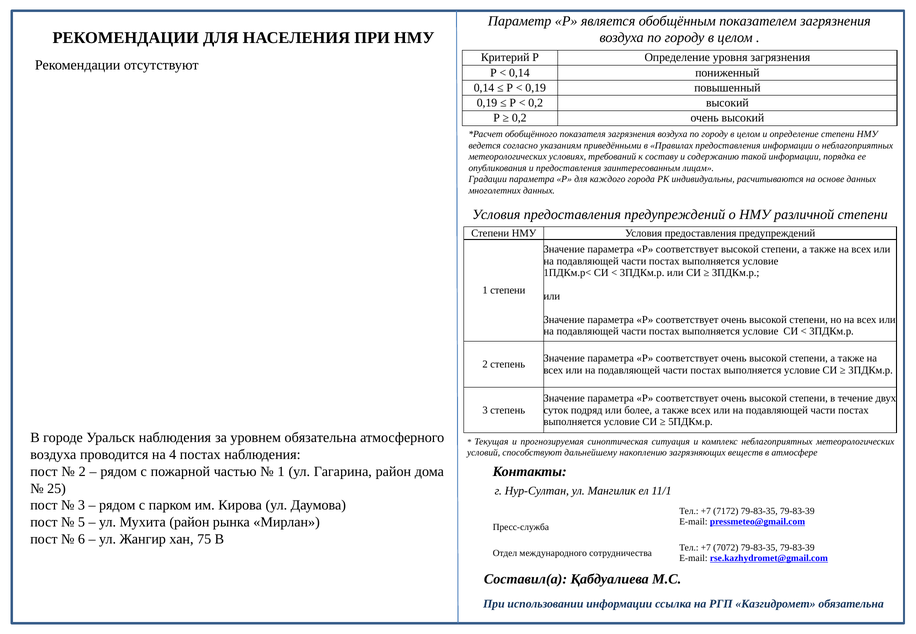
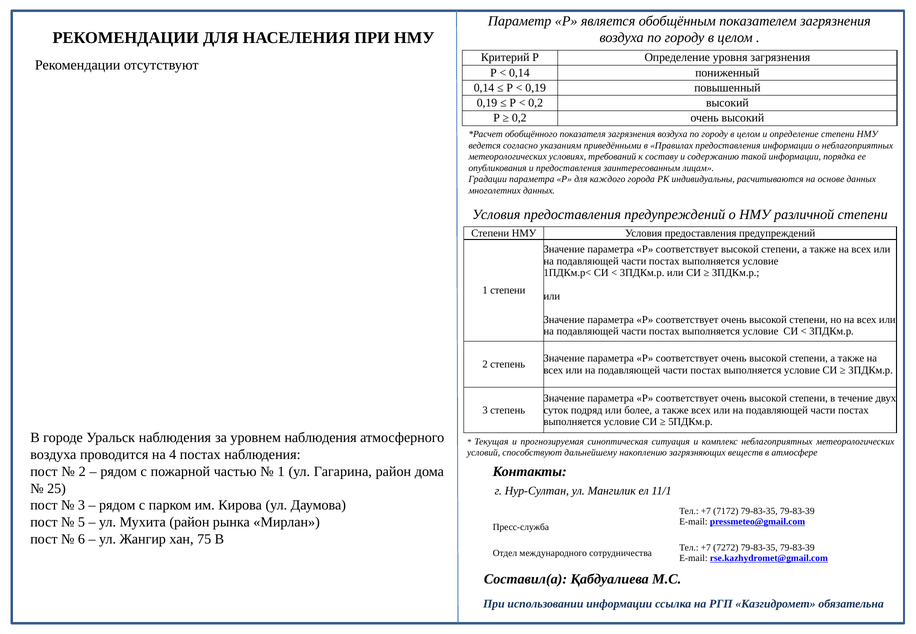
уровнем обязательна: обязательна -> наблюдения (321, 438)
7072: 7072 -> 7272 (726, 548)
